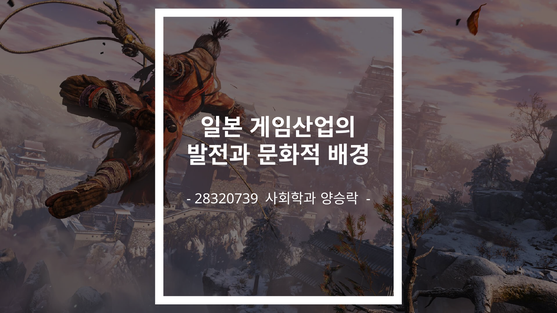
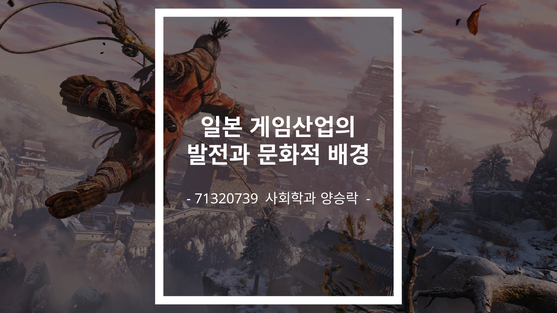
28320739: 28320739 -> 71320739 (226, 199)
